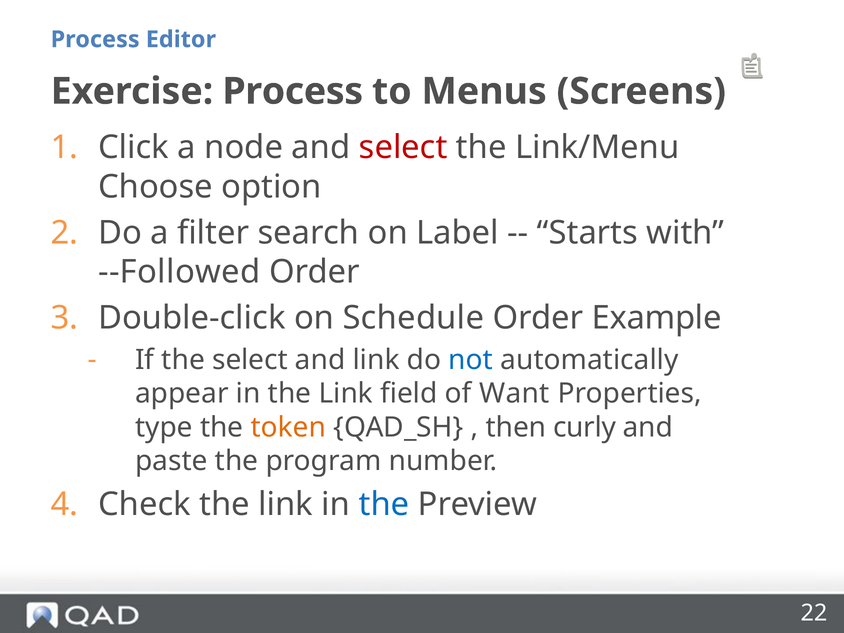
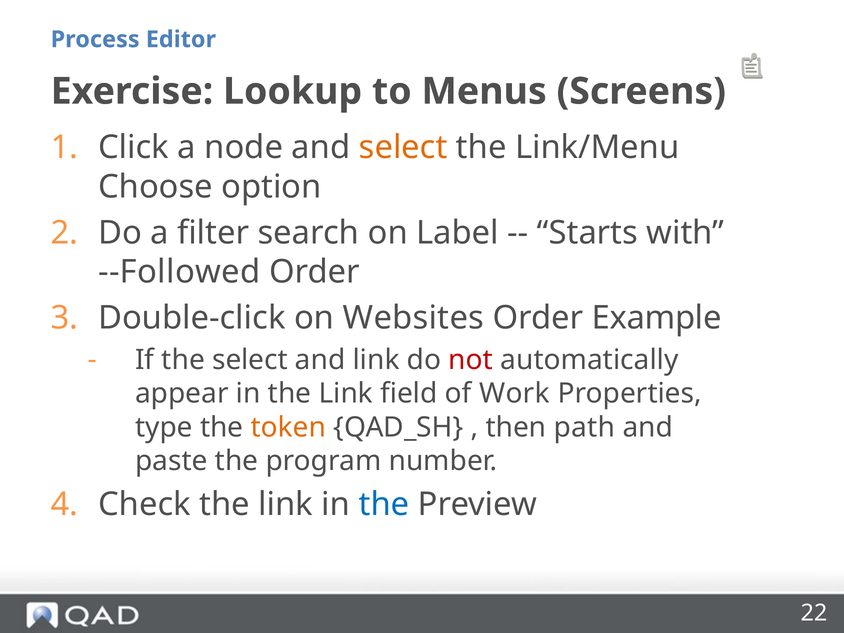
Exercise Process: Process -> Lookup (293, 91)
select colour: red -> orange (403, 148)
Schedule: Schedule -> Websites (413, 318)
not colour: blue -> red (471, 360)
Want: Want -> Work (514, 394)
curly: curly -> path (584, 427)
